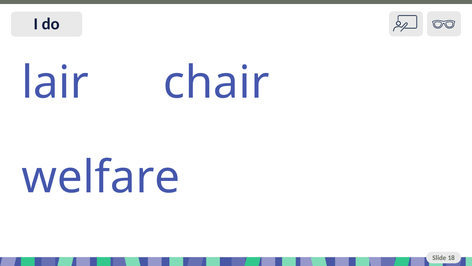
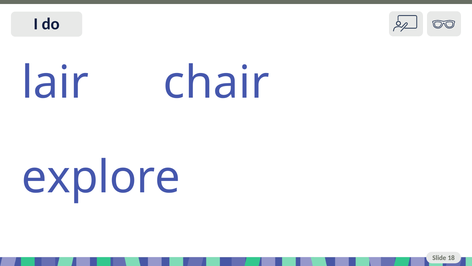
welfare: welfare -> explore (101, 177)
